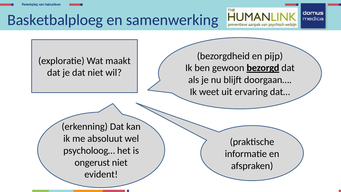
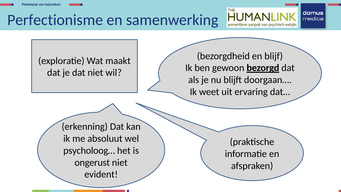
Basketbalploeg: Basketbalploeg -> Perfectionisme (55, 20)
pijp: pijp -> blijf (274, 56)
